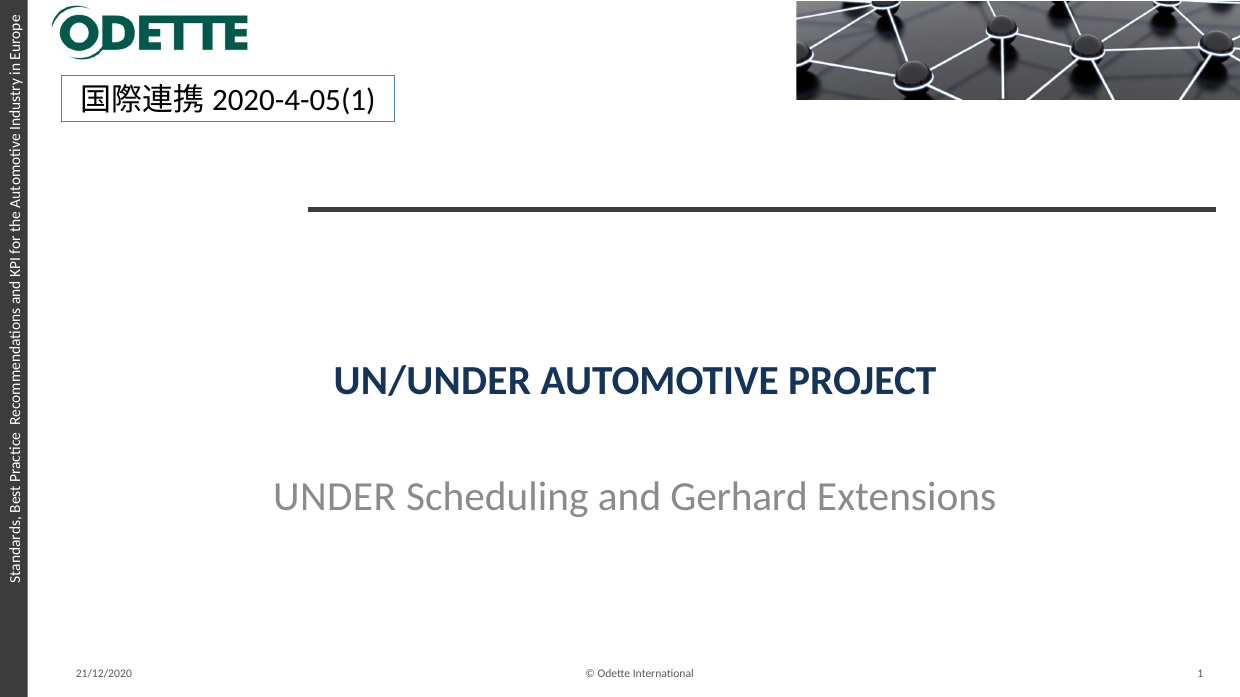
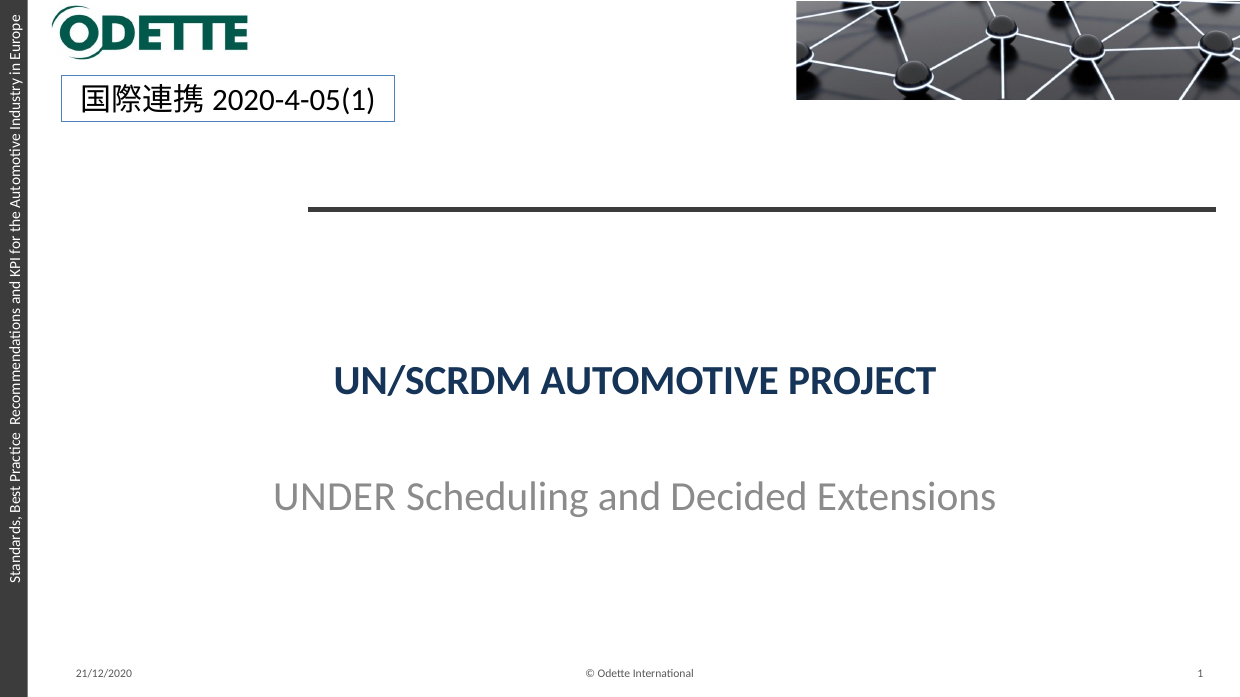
UN/UNDER: UN/UNDER -> UN/SCRDM (433, 381)
Gerhard: Gerhard -> Decided (739, 497)
